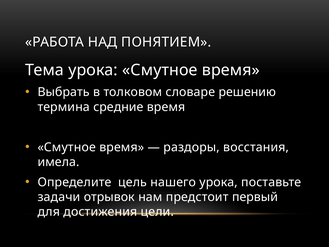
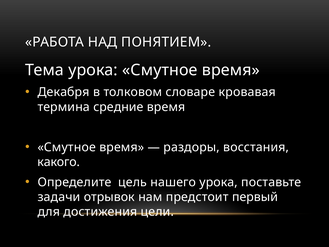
Выбрать: Выбрать -> Декабря (64, 92)
решению: решению -> кровавая (247, 92)
имела: имела -> какого (59, 162)
